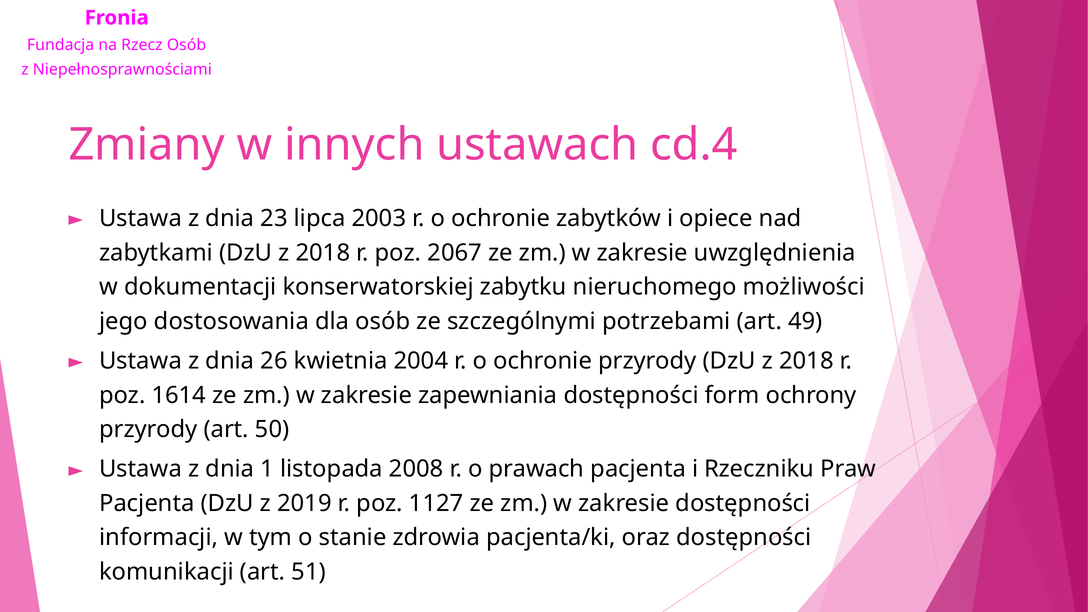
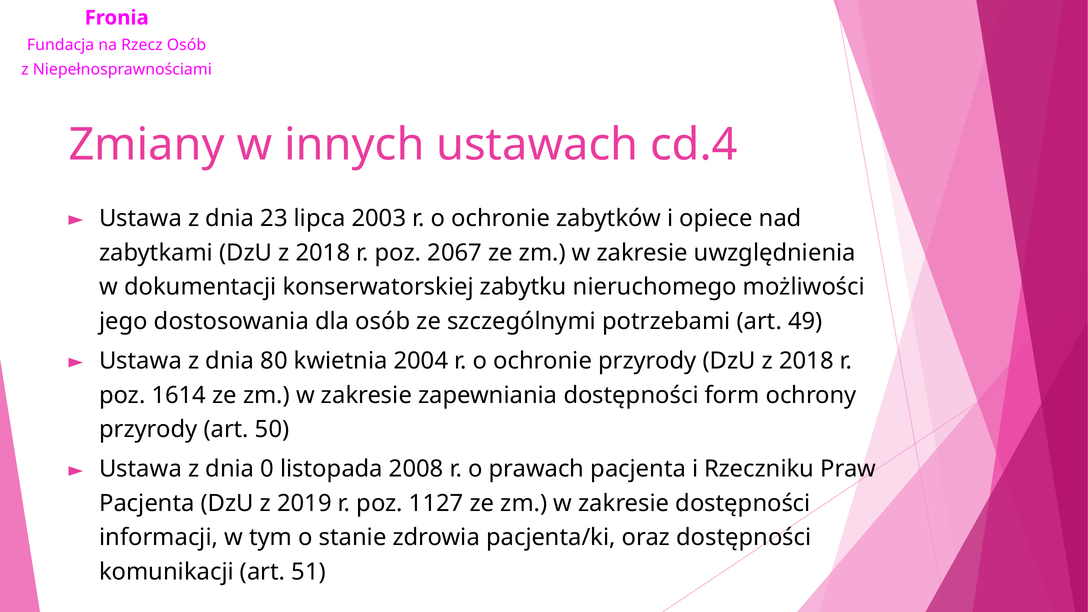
26: 26 -> 80 (274, 361)
1: 1 -> 0 (267, 469)
